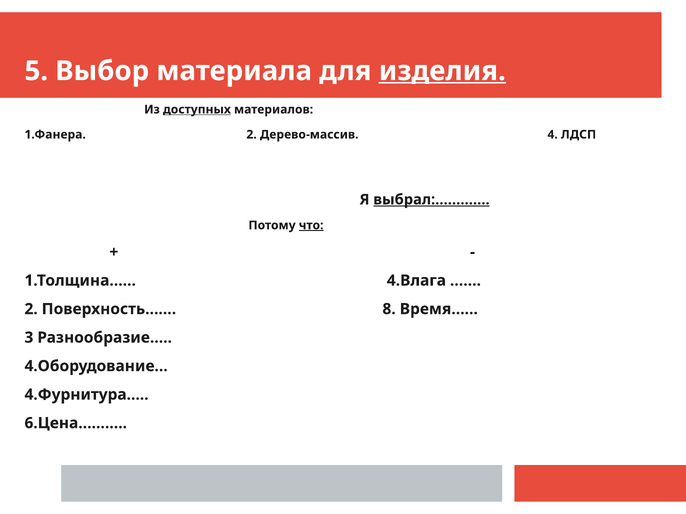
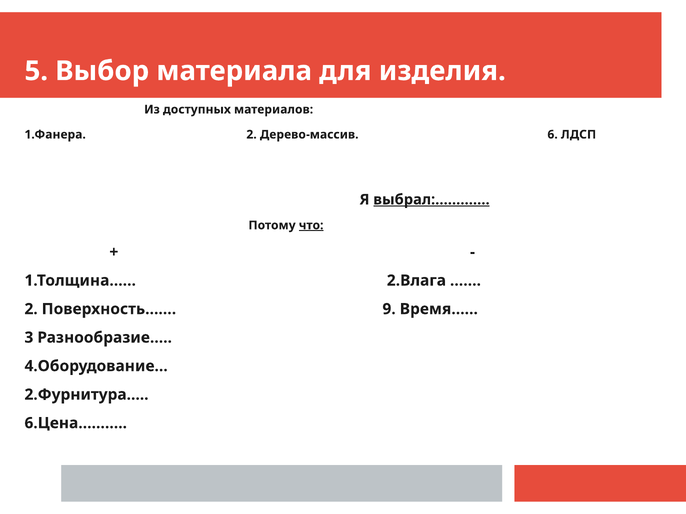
изделия underline: present -> none (442, 71)
доступных underline: present -> none (197, 110)
4: 4 -> 6 (553, 135)
4.Влага: 4.Влага -> 2.Влага (416, 281)
8: 8 -> 9 (389, 309)
4.Фурнитура…: 4.Фурнитура… -> 2.Фурнитура… (87, 395)
